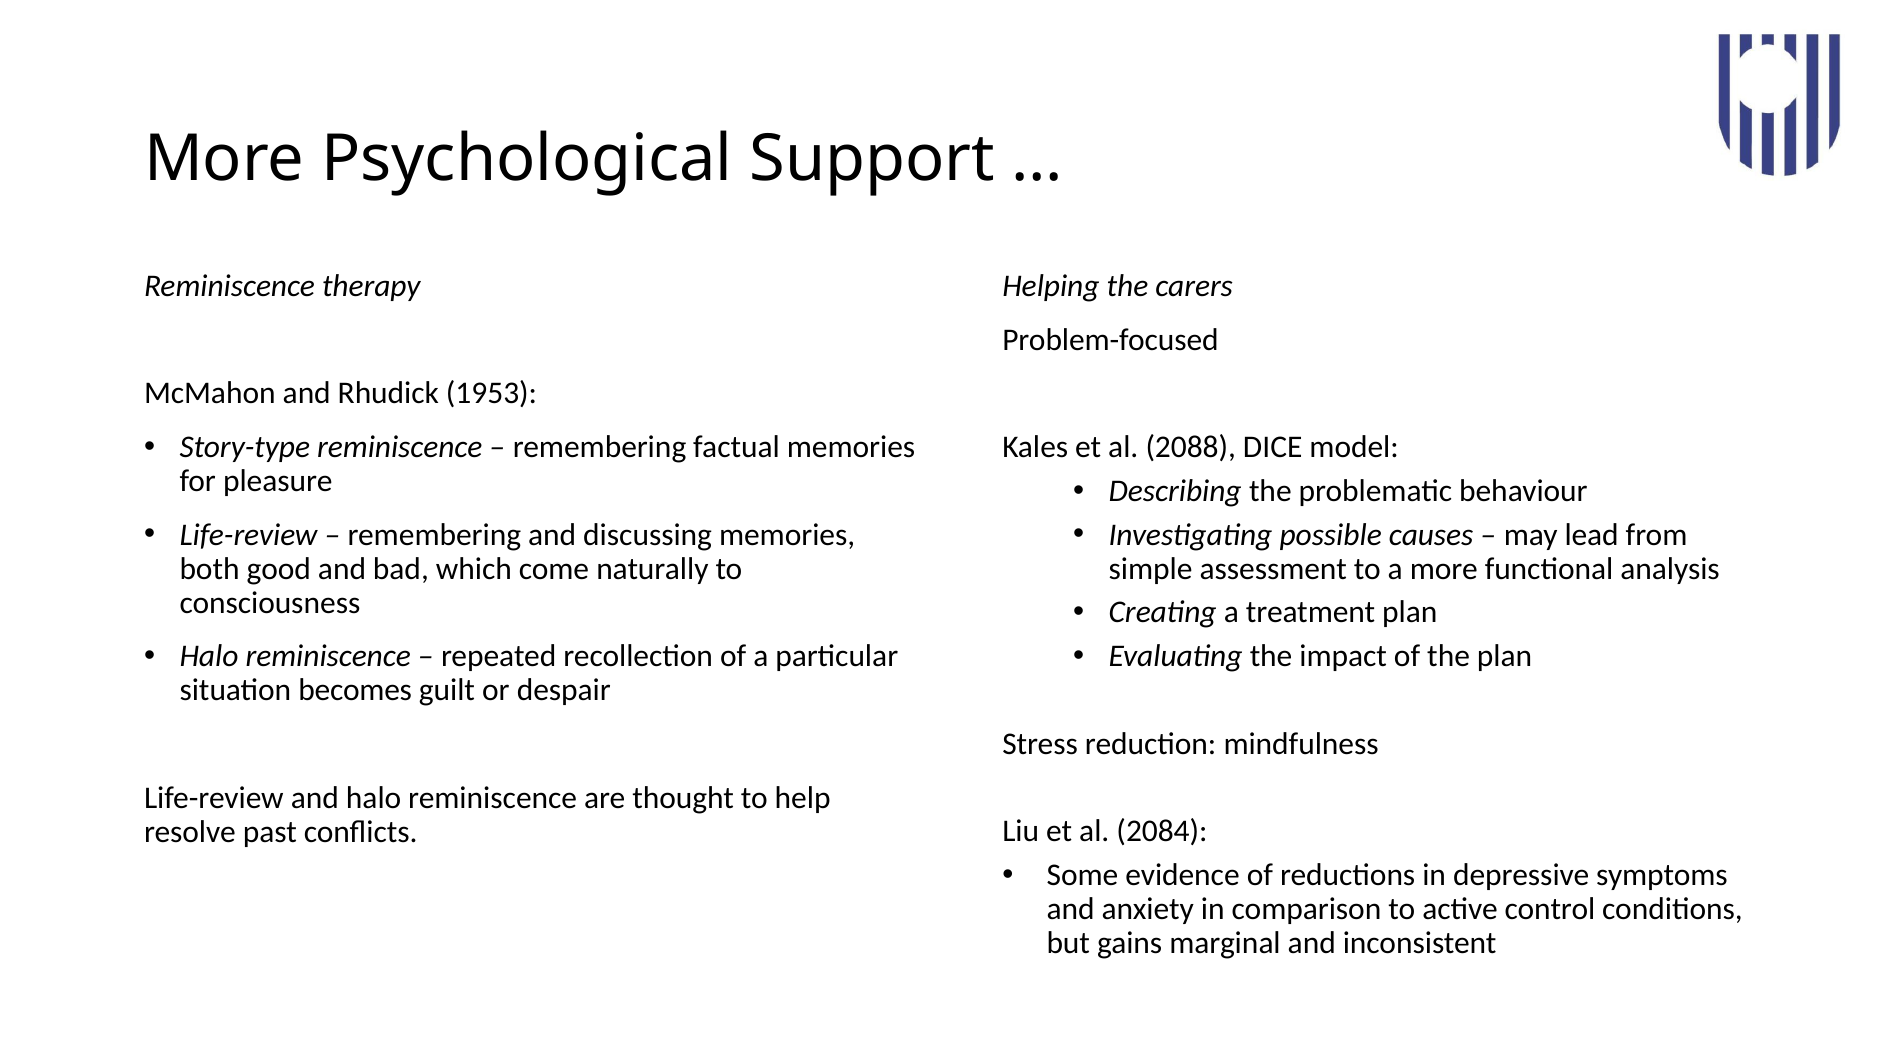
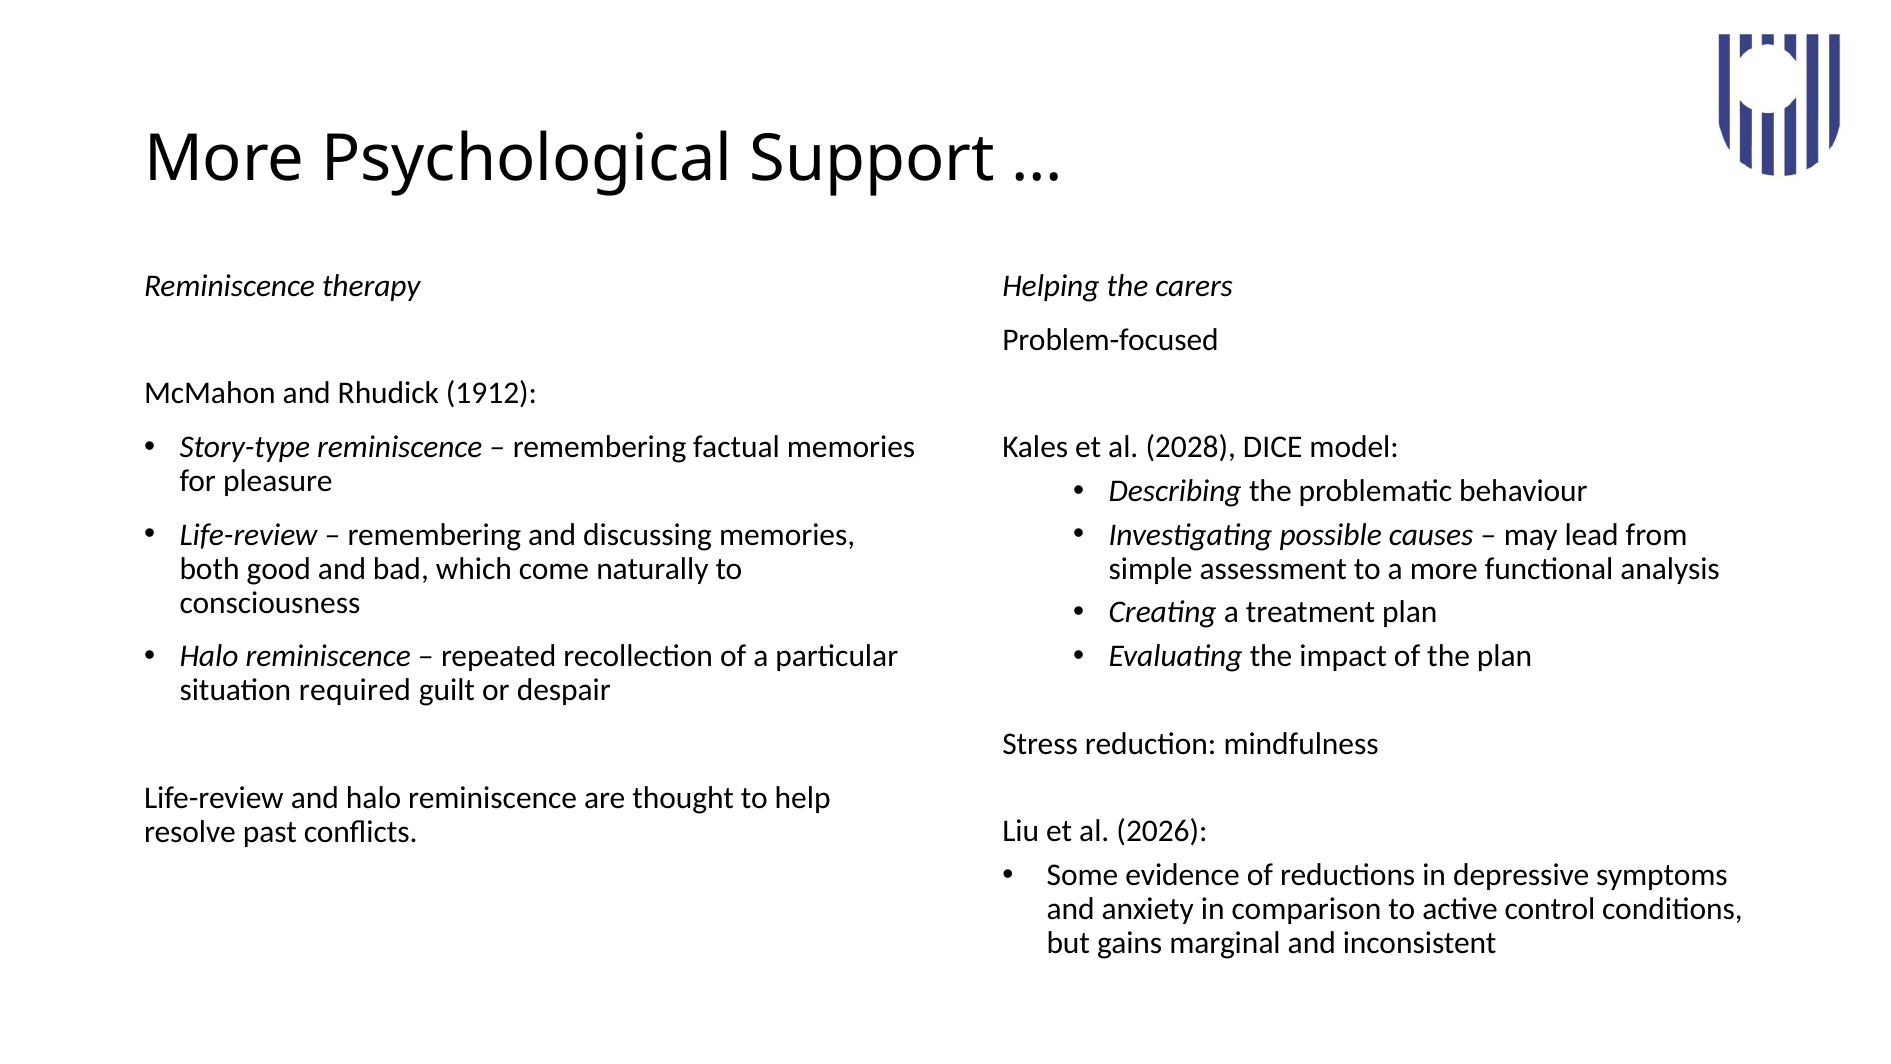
1953: 1953 -> 1912 (492, 393)
2088: 2088 -> 2028 (1191, 447)
becomes: becomes -> required (355, 690)
2084: 2084 -> 2026 (1162, 831)
